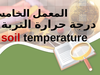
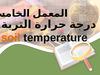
soil colour: red -> orange (11, 38)
